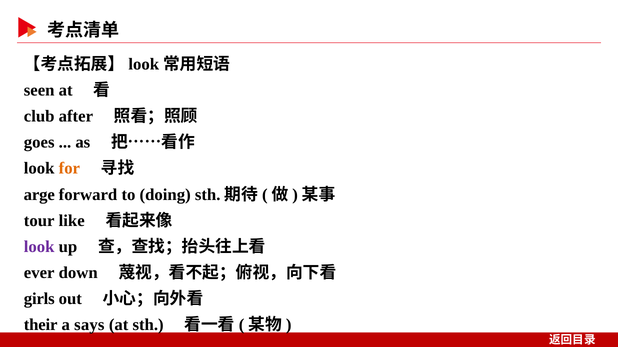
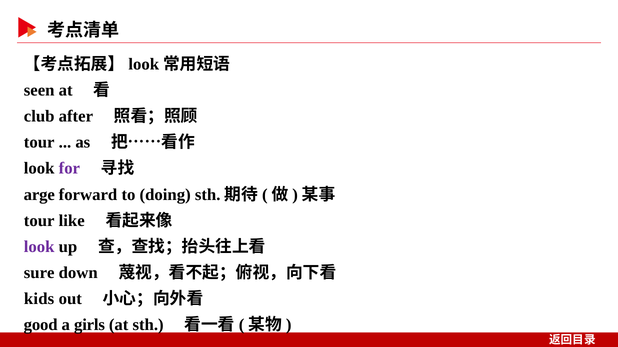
goes: goes -> tour (39, 143)
for colour: orange -> purple (69, 169)
ever: ever -> sure (39, 273)
girls: girls -> kids (39, 299)
their: their -> good (41, 325)
says: says -> girls (89, 325)
